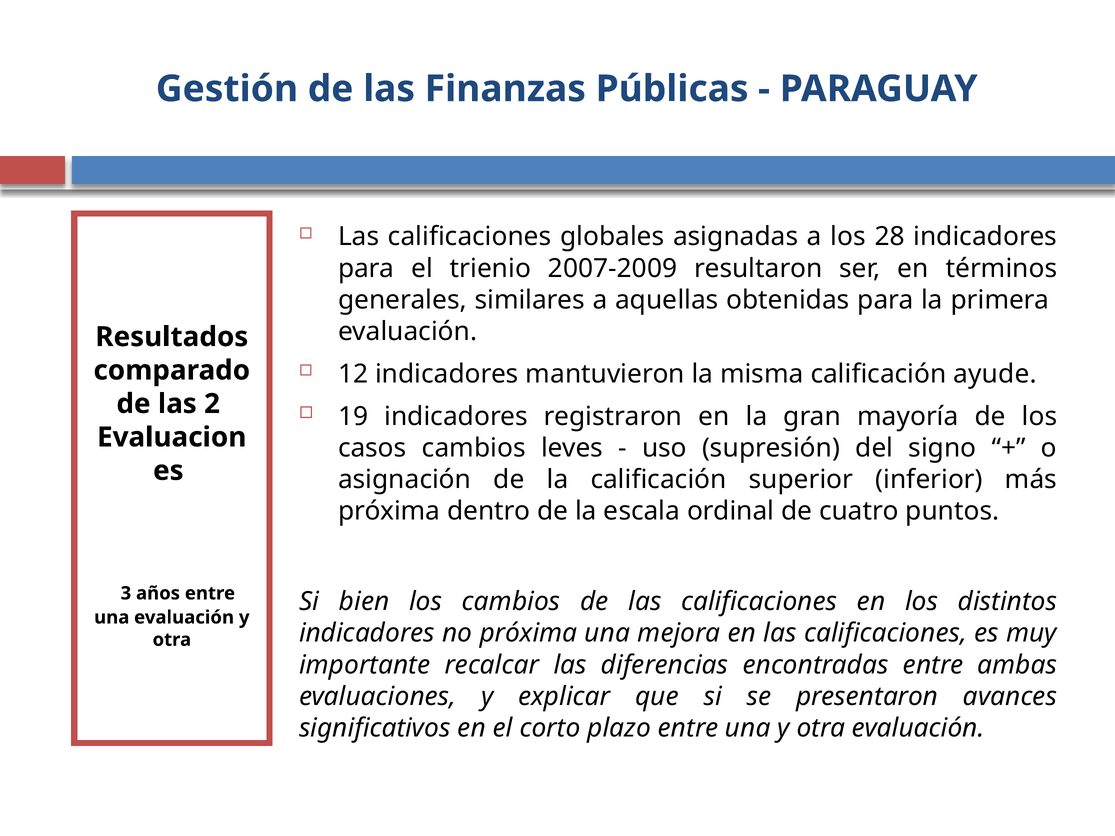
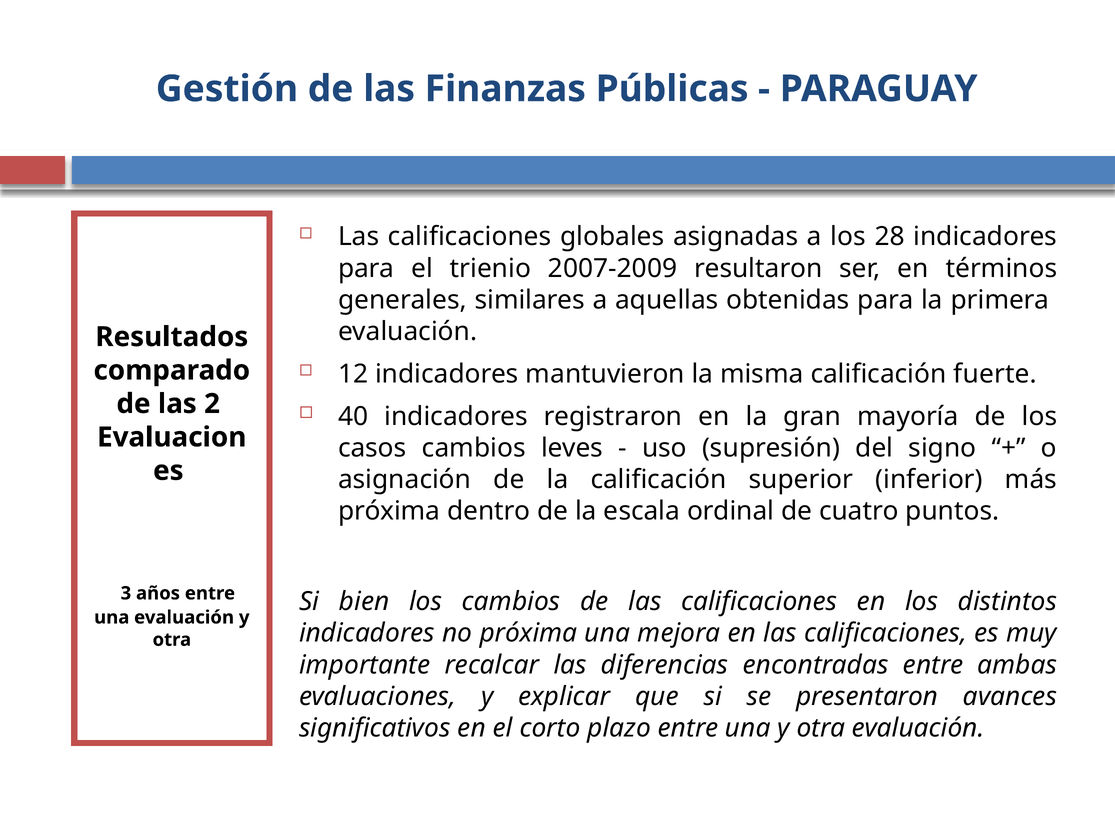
ayude: ayude -> fuerte (995, 374)
19: 19 -> 40 (353, 417)
